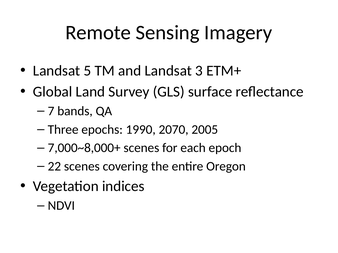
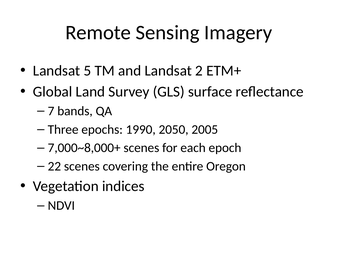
3: 3 -> 2 (199, 71)
2070: 2070 -> 2050 (174, 130)
